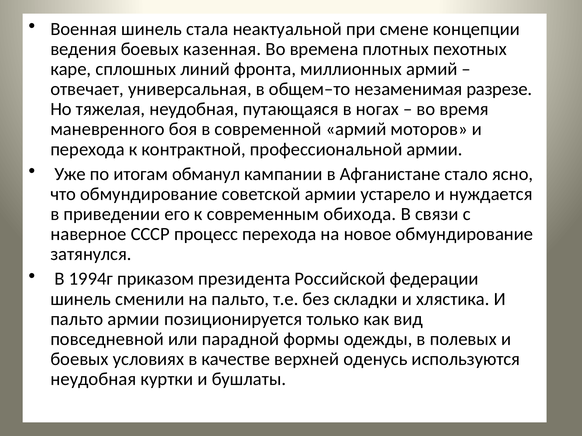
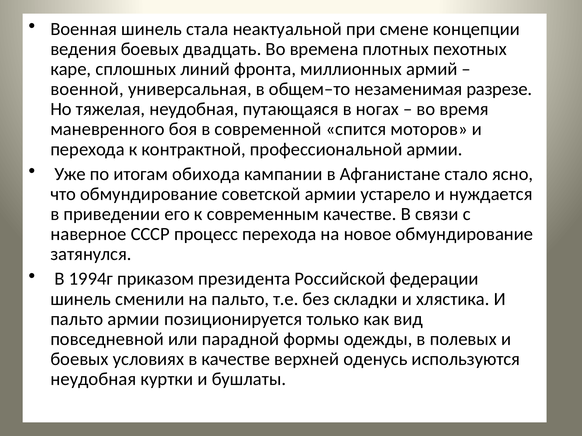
казенная: казенная -> двадцать (222, 49)
отвечает: отвечает -> военной (87, 89)
современной армий: армий -> спится (356, 129)
обманул: обманул -> обихода (206, 174)
современным обихода: обихода -> качестве (360, 214)
